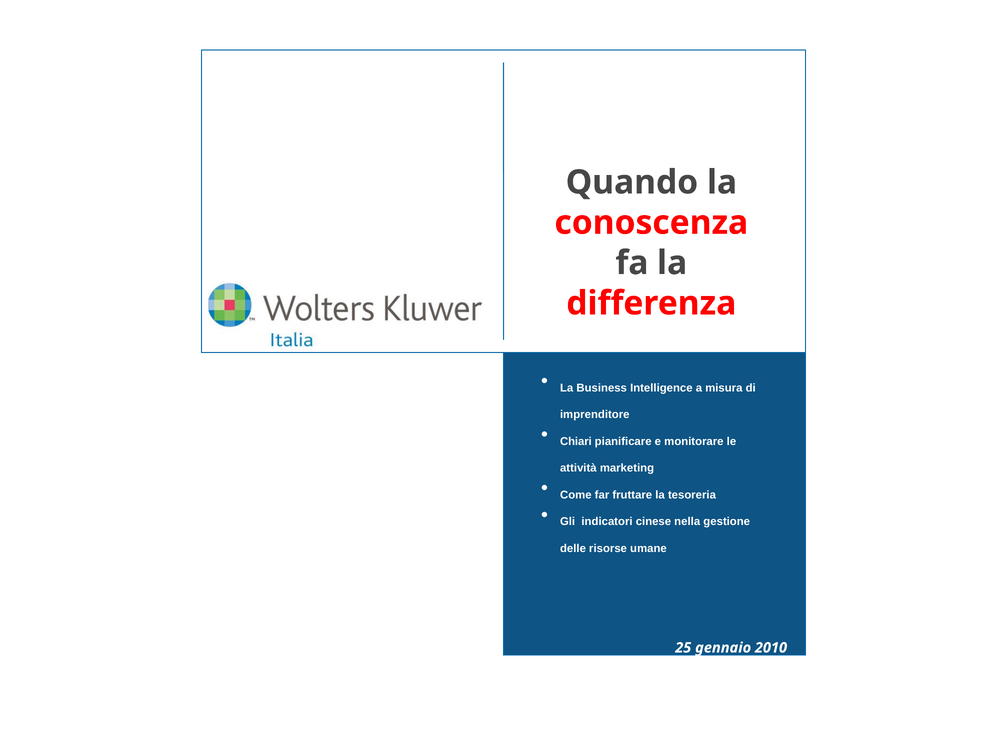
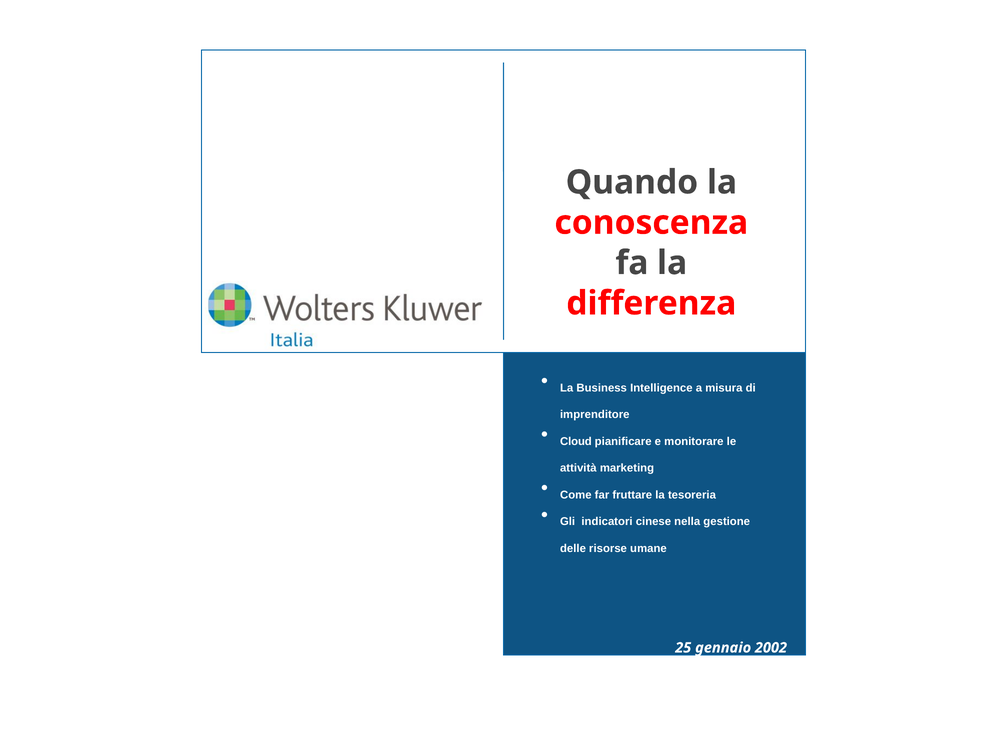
Chiari: Chiari -> Cloud (576, 441)
2010: 2010 -> 2002 (771, 647)
